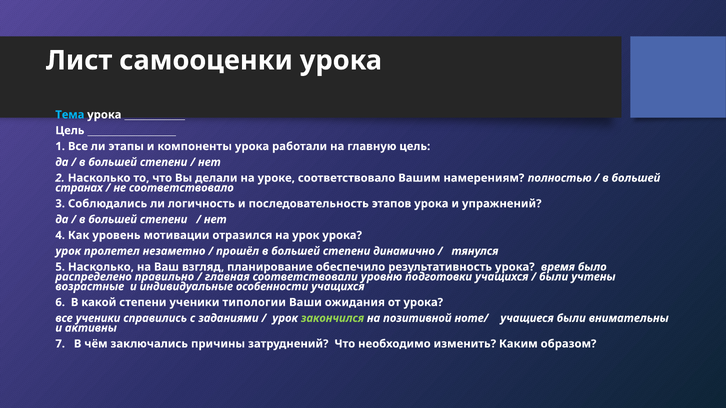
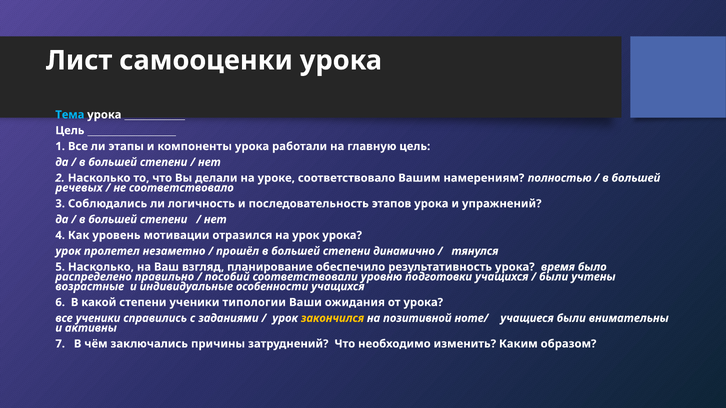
странах: странах -> речевых (79, 188)
главная: главная -> пособий (227, 277)
закончился colour: light green -> yellow (332, 318)
